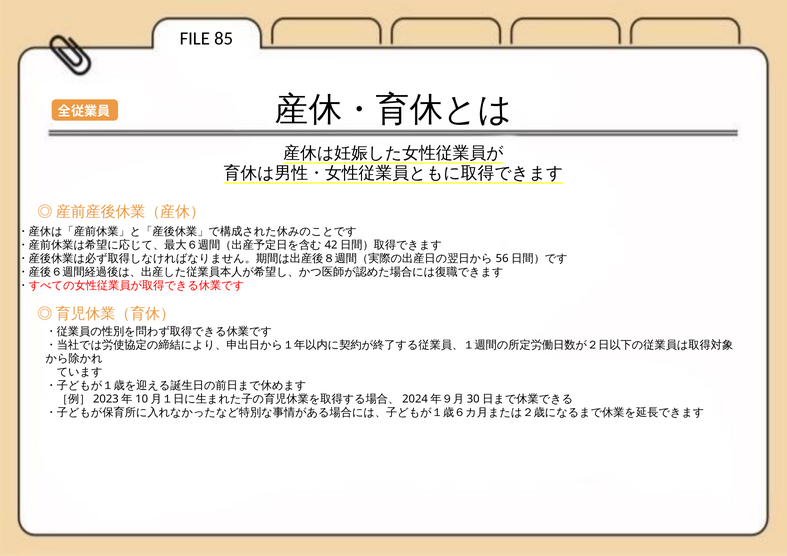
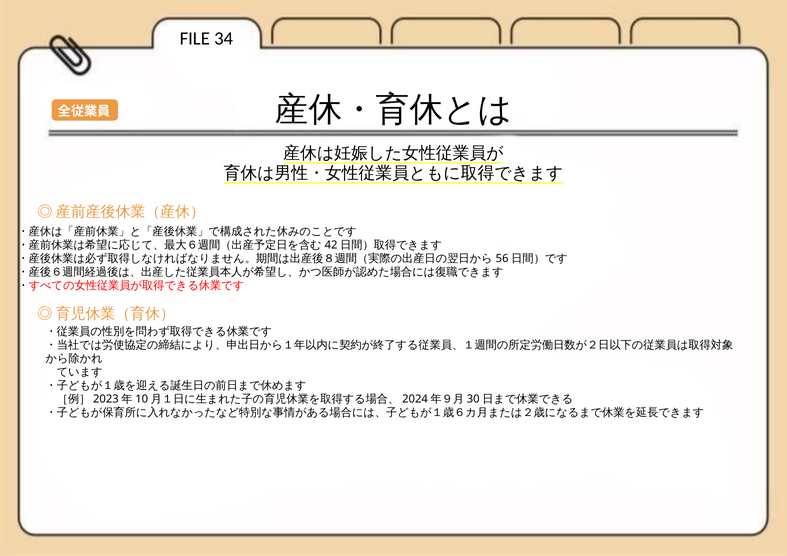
85: 85 -> 34 (224, 38)
